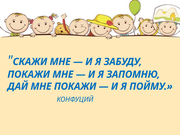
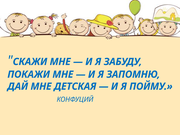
МНЕ ПОКАЖИ: ПОКАЖИ -> ДЕТСКАЯ (75, 86)
